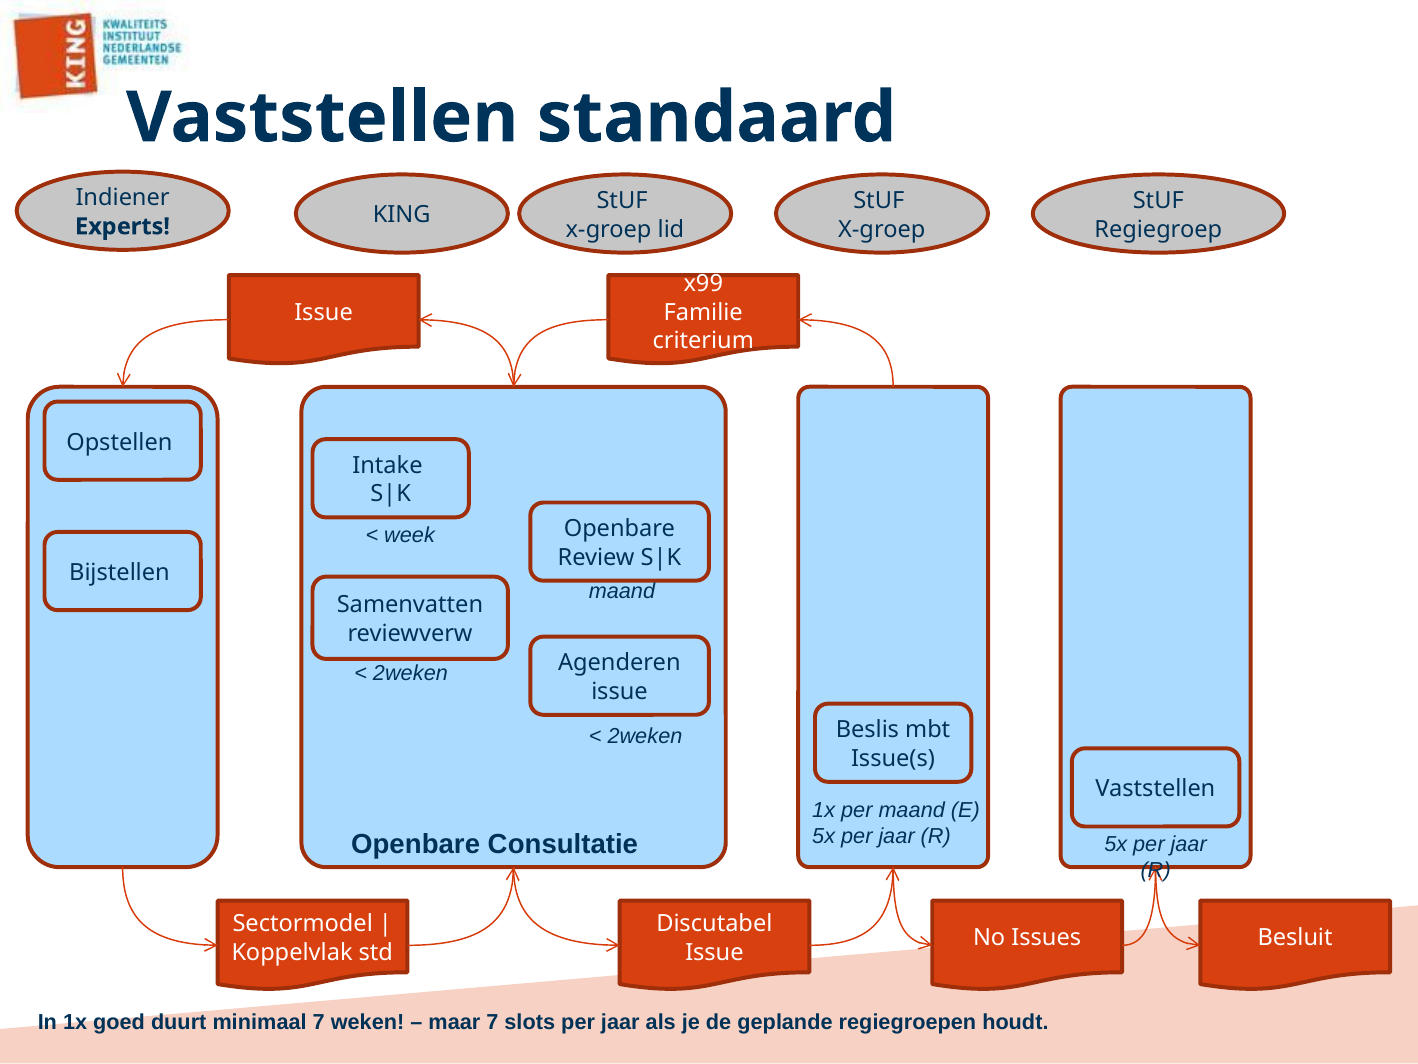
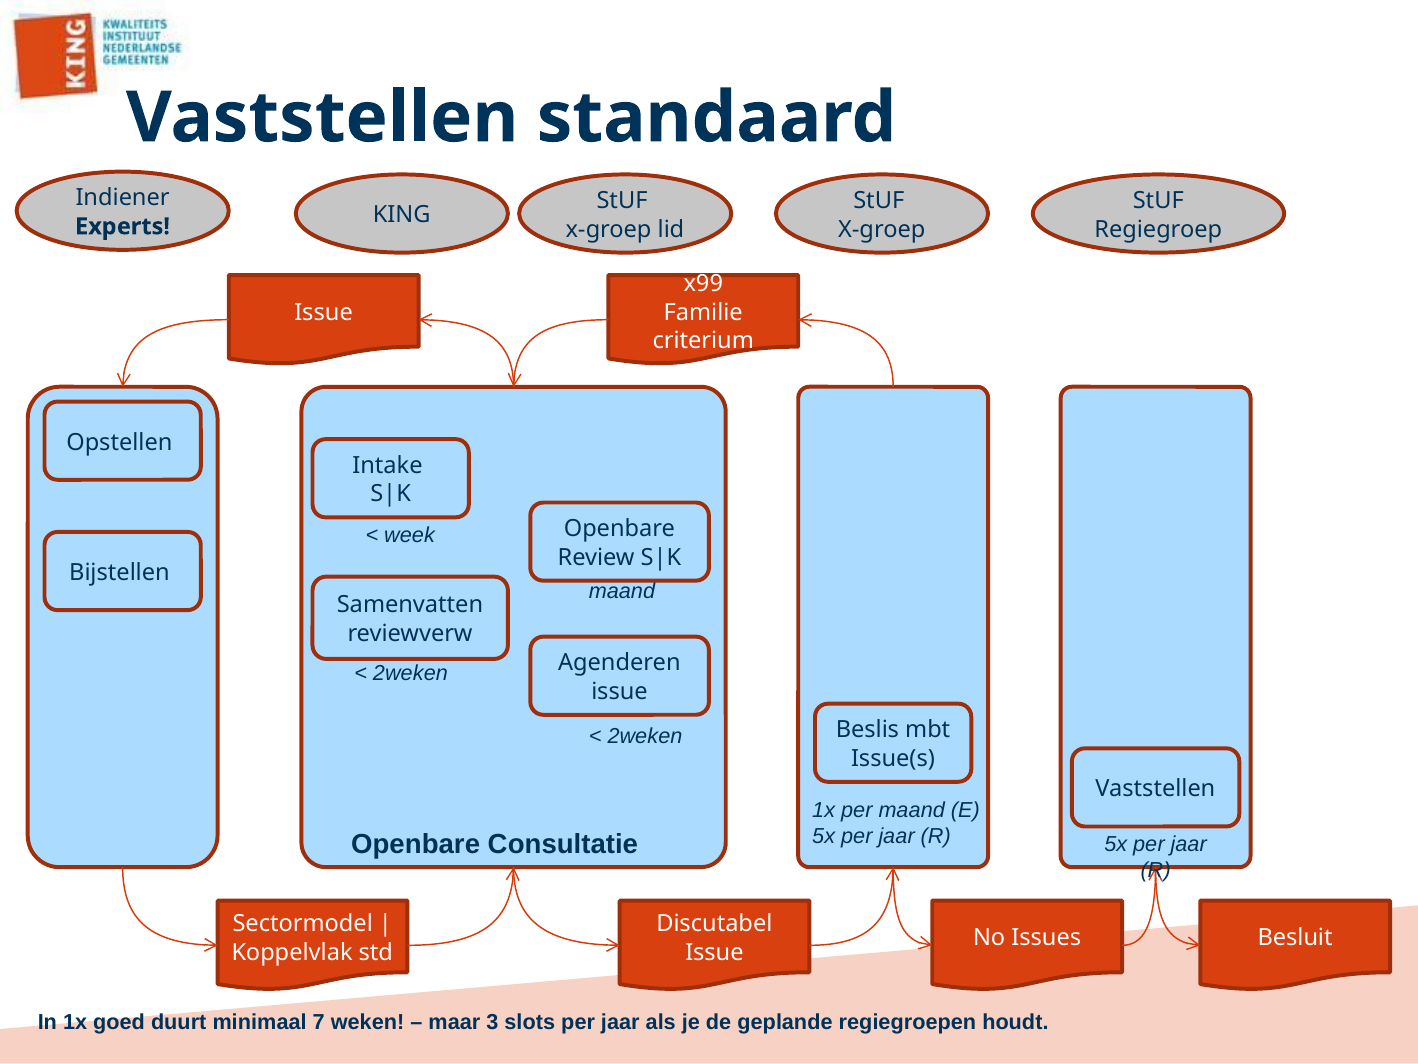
maar 7: 7 -> 3 (492, 1022)
